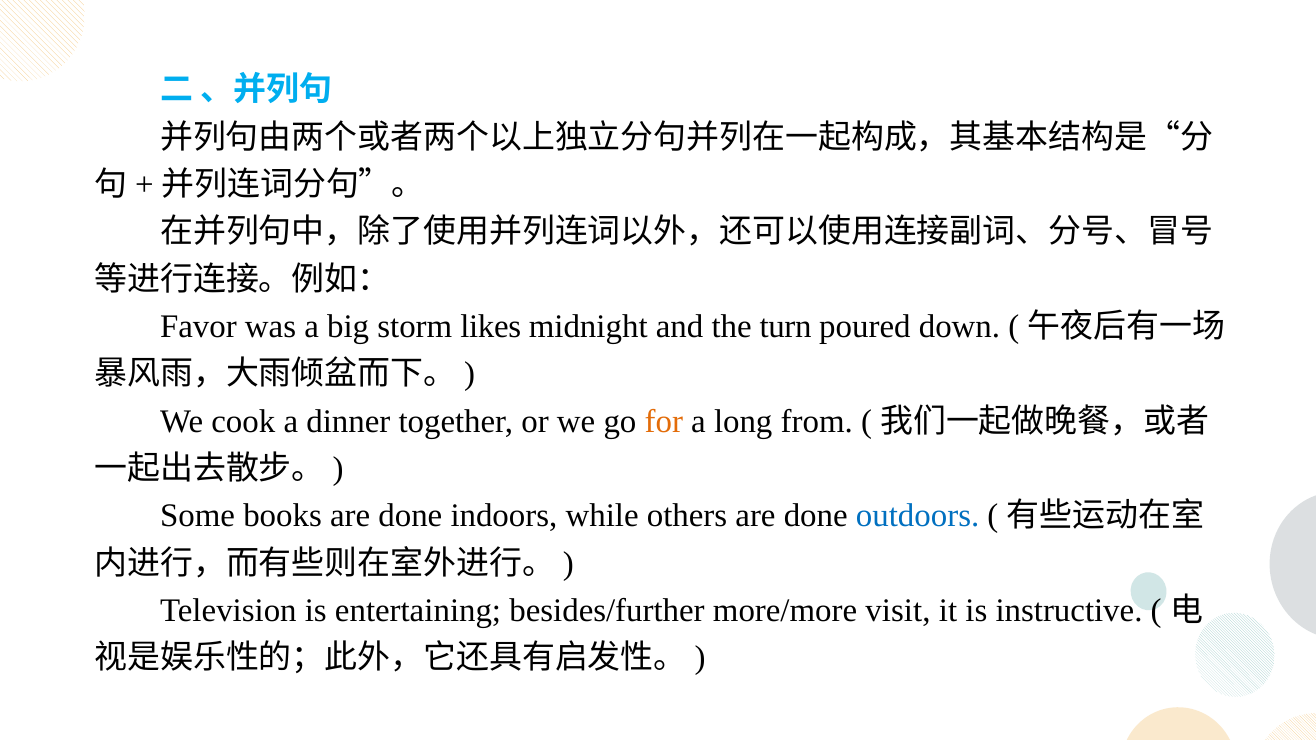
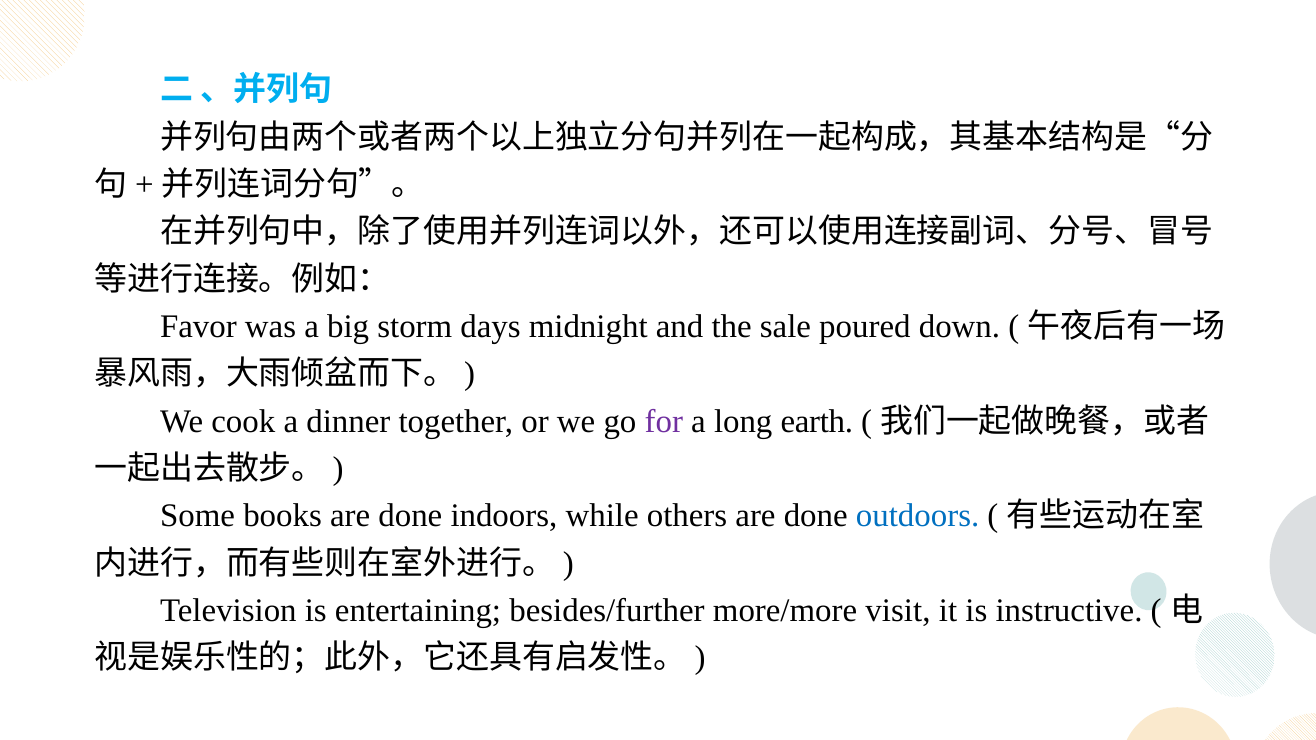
likes: likes -> days (491, 327)
turn: turn -> sale (785, 327)
for colour: orange -> purple (664, 422)
from: from -> earth (817, 422)
